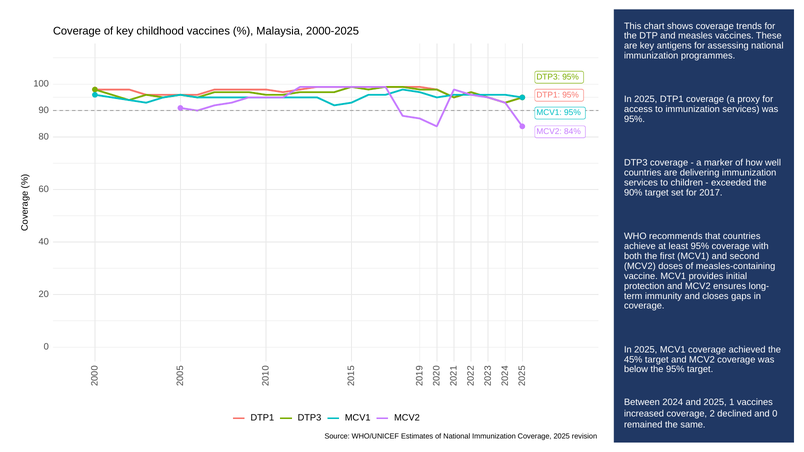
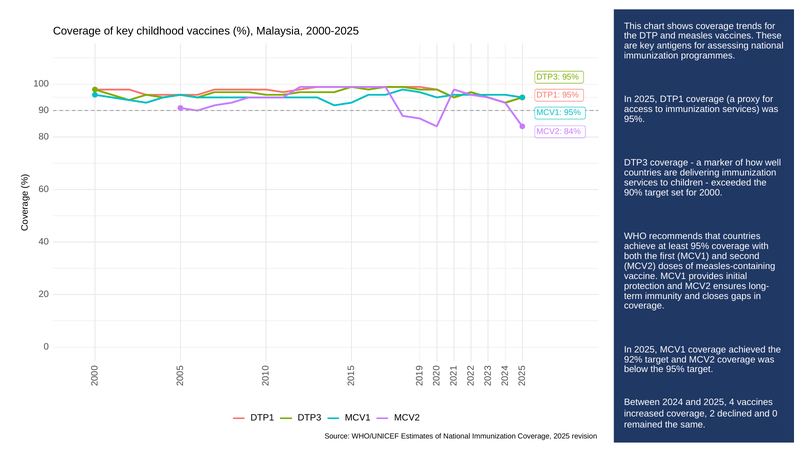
2017: 2017 -> 2000 (711, 193)
45%: 45% -> 92% (633, 360)
2025 1: 1 -> 4 (732, 403)
